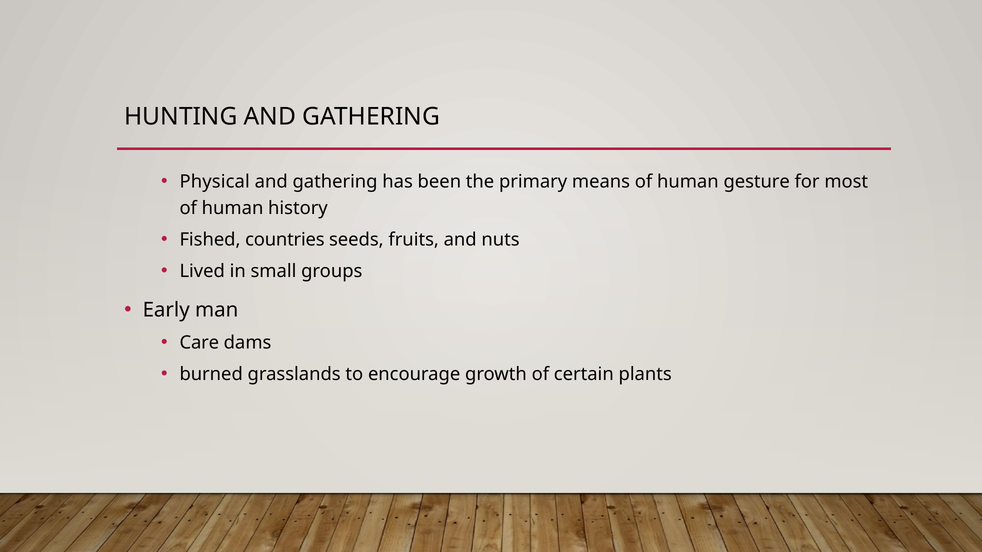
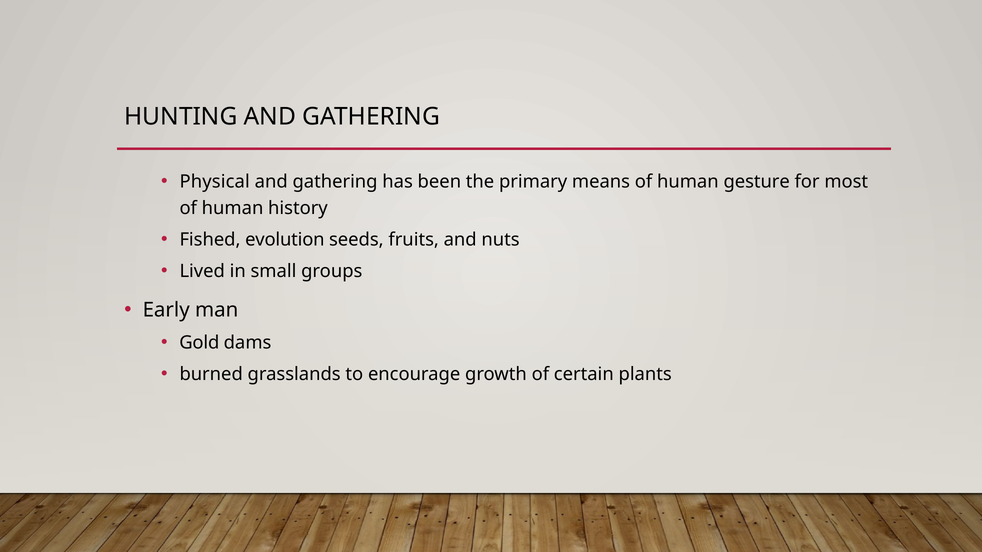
countries: countries -> evolution (285, 240)
Care: Care -> Gold (199, 343)
